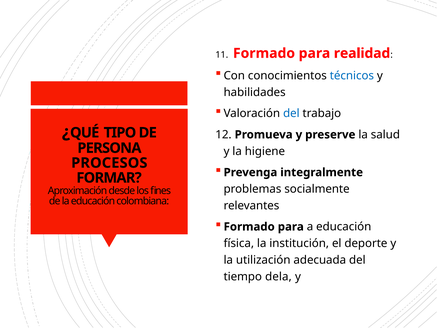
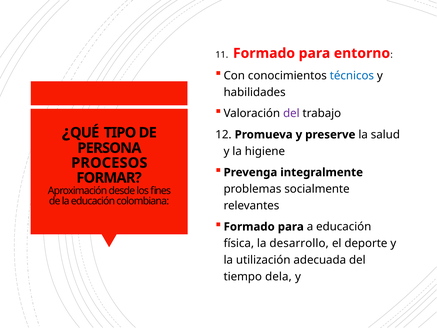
realidad: realidad -> entorno (362, 53)
del colour: blue -> purple (291, 113)
institución: institución -> desarrollo (299, 243)
